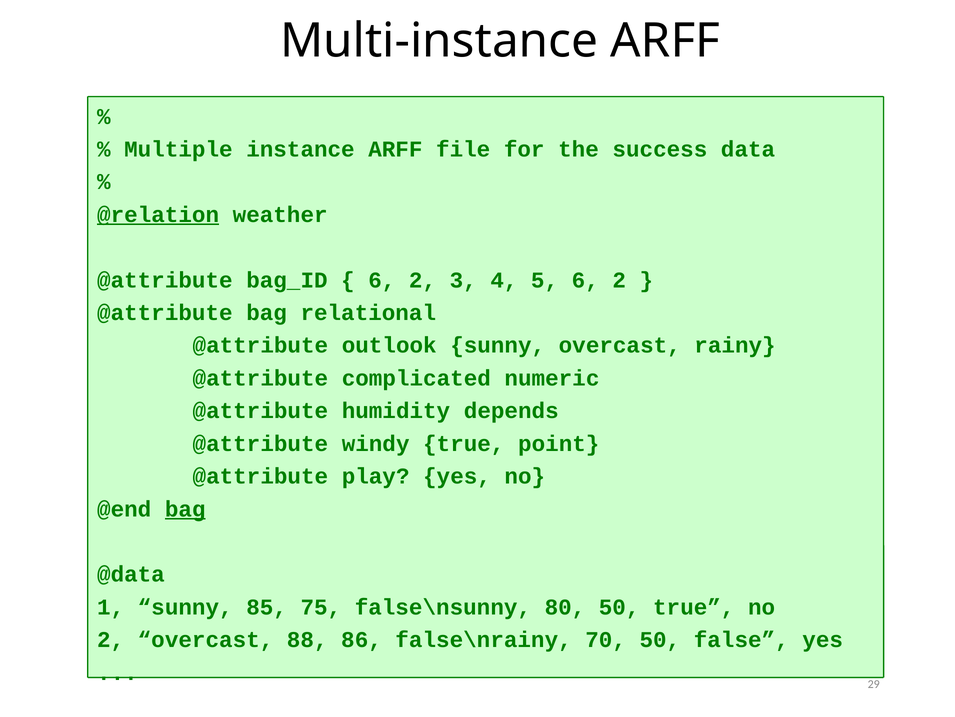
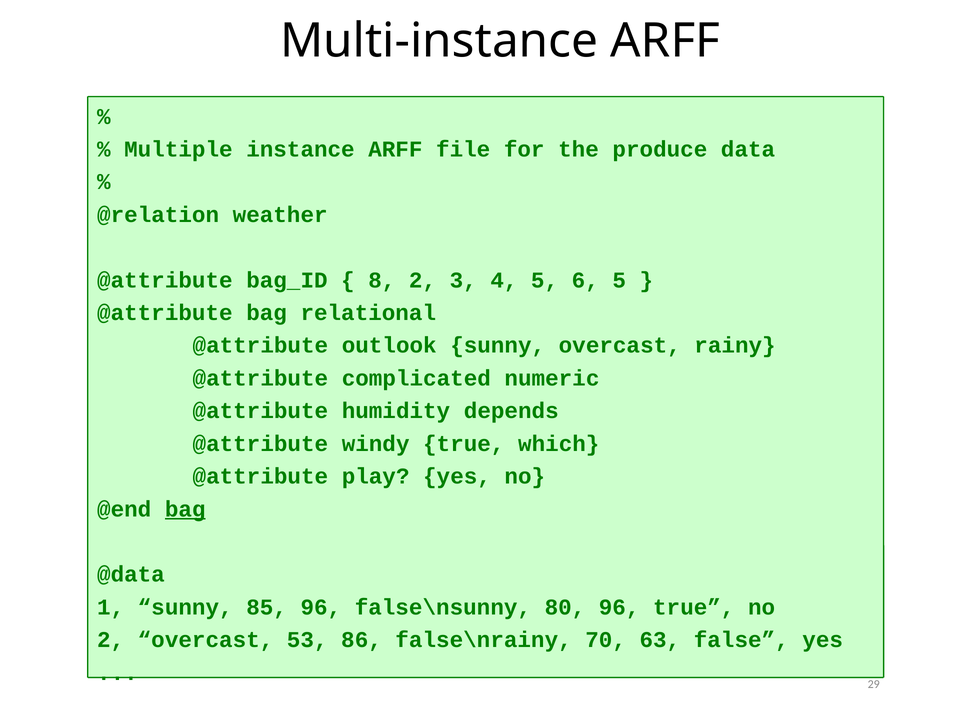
success: success -> produce (660, 149)
@relation underline: present -> none (158, 214)
6: 6 -> 8 (382, 280)
5 6 2: 2 -> 5 (619, 280)
point: point -> which (559, 443)
85 75: 75 -> 96 (321, 607)
80 50: 50 -> 96 (619, 607)
88: 88 -> 53 (307, 639)
70 50: 50 -> 63 (660, 639)
